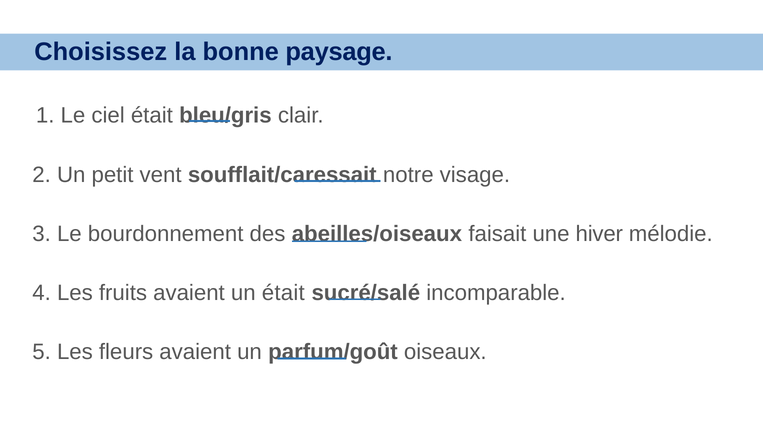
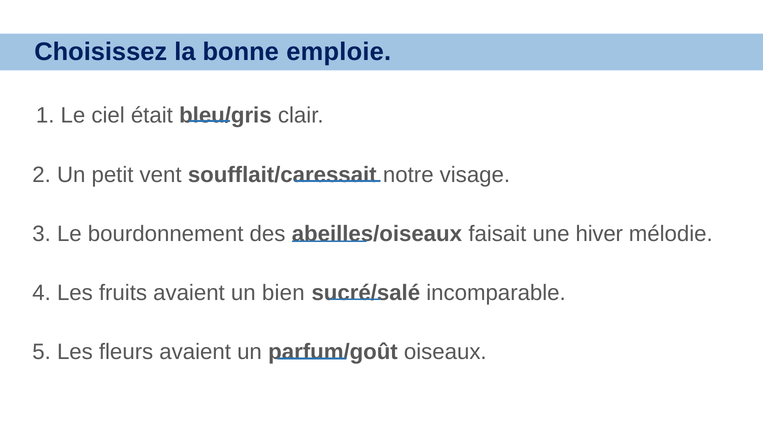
paysage: paysage -> emploie (339, 52)
un était: était -> bien (283, 293)
